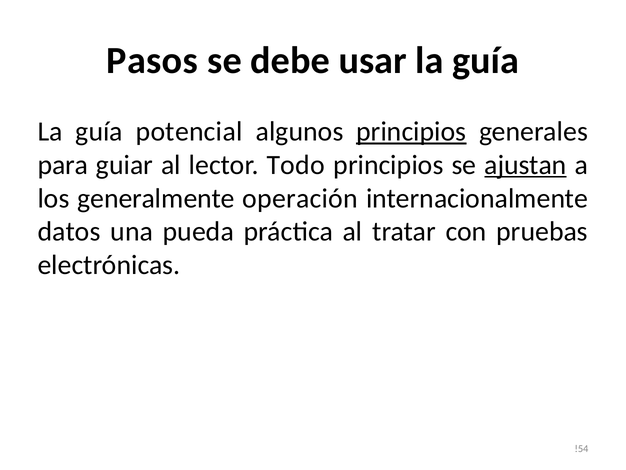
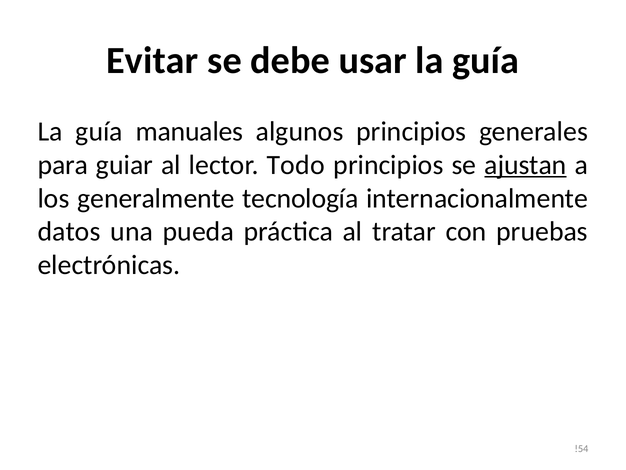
Pasos: Pasos -> Evitar (152, 61)
potencial: potencial -> manuales (189, 131)
principios underline: present -> none (411, 131)
operación: operación -> tecnología (300, 198)
